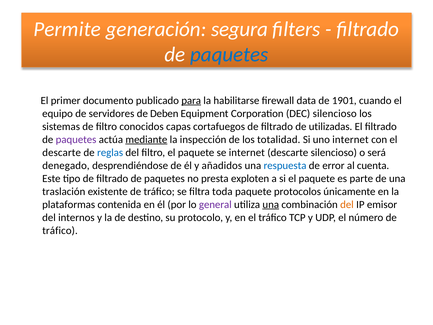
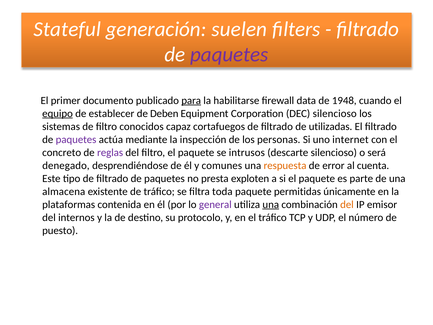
Permite: Permite -> Stateful (67, 29)
segura: segura -> suelen (239, 29)
paquetes colour: blue -> purple (229, 55)
1901: 1901 -> 1948 (344, 100)
equipo underline: none -> present (58, 113)
servidores: servidores -> establecer (112, 113)
capas: capas -> capaz (178, 126)
mediante underline: present -> none (146, 139)
totalidad: totalidad -> personas (279, 139)
descarte: descarte -> concreto (62, 152)
reglas colour: blue -> purple (110, 152)
se internet: internet -> intrusos (247, 152)
añadidos: añadidos -> comunes (222, 165)
respuesta colour: blue -> orange (285, 165)
traslación: traslación -> almacena (64, 191)
protocolos: protocolos -> permitidas (297, 191)
tráfico: tráfico -> puesto (60, 230)
